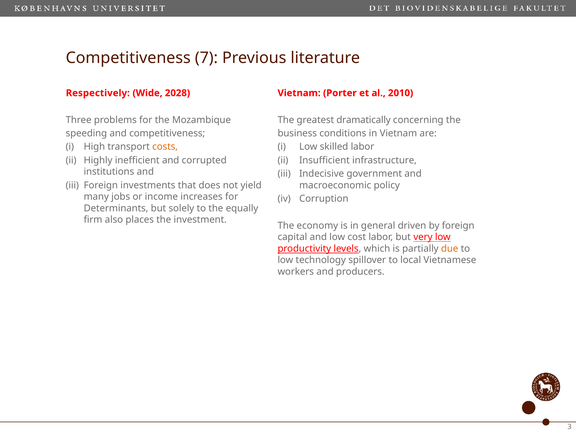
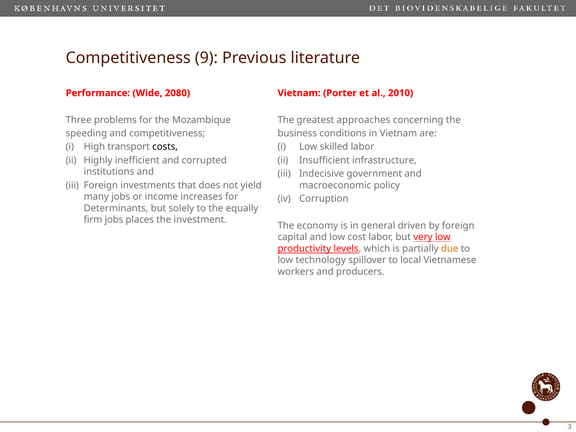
7: 7 -> 9 (206, 58)
Respectively: Respectively -> Performance (98, 93)
2028: 2028 -> 2080 (178, 93)
dramatically: dramatically -> approaches (363, 120)
costs colour: orange -> black (165, 147)
firm also: also -> jobs (114, 220)
